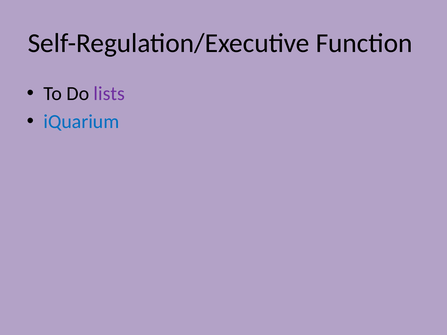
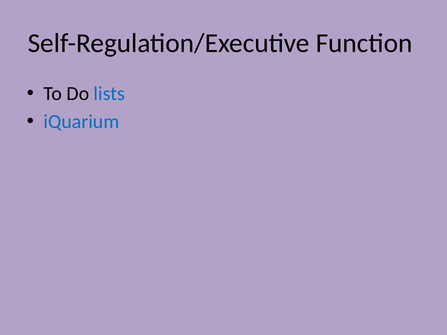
lists colour: purple -> blue (109, 94)
